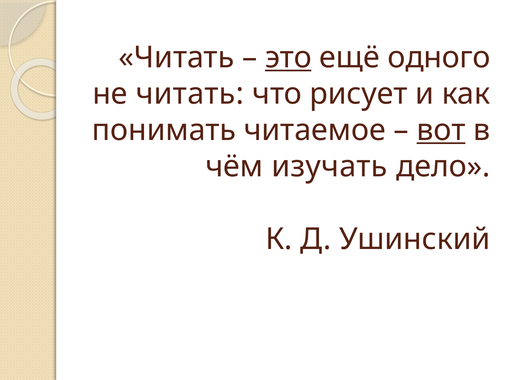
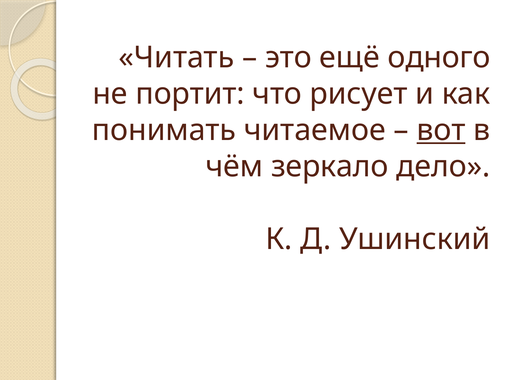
это underline: present -> none (288, 58)
не читать: читать -> портит (190, 94)
изучать: изучать -> зеркало (330, 167)
